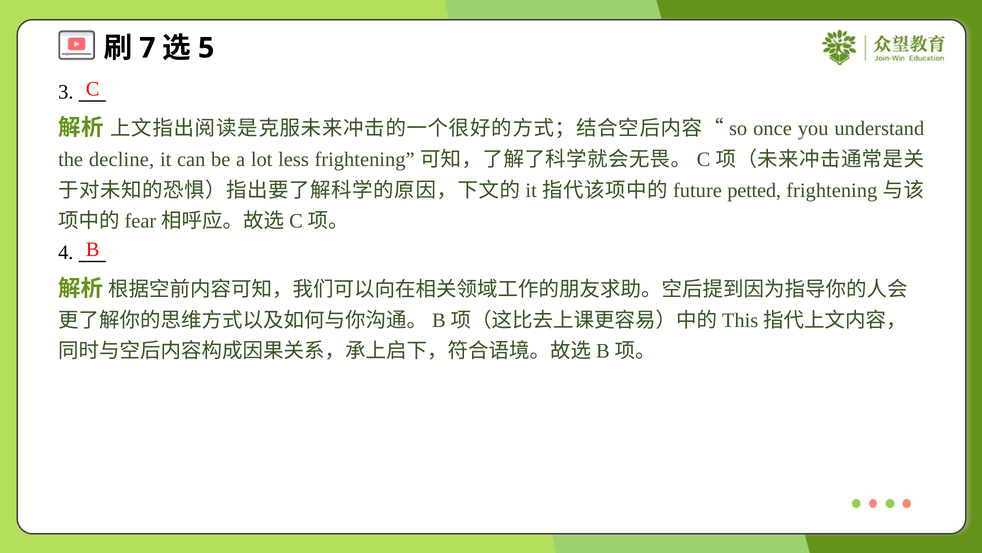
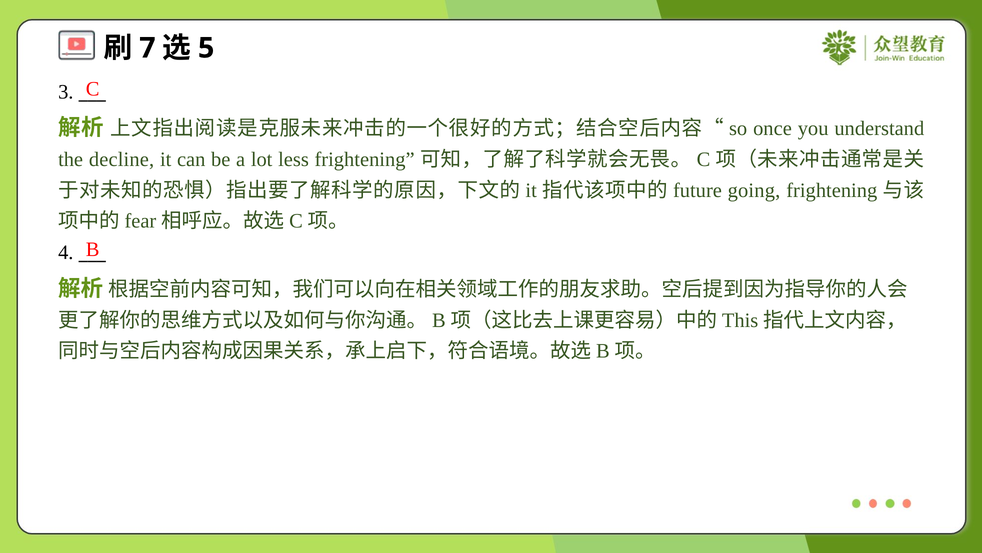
petted: petted -> going (754, 190)
